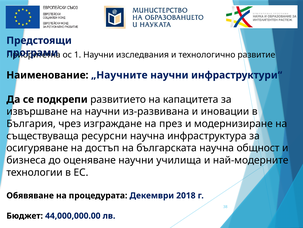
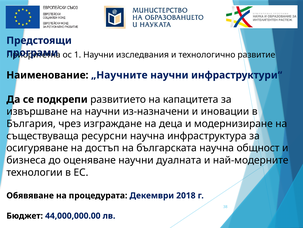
из-развивана: из-развивана -> из-назначени (156, 111)
през: през -> деца (171, 123)
училища: училища -> дуалната (179, 160)
